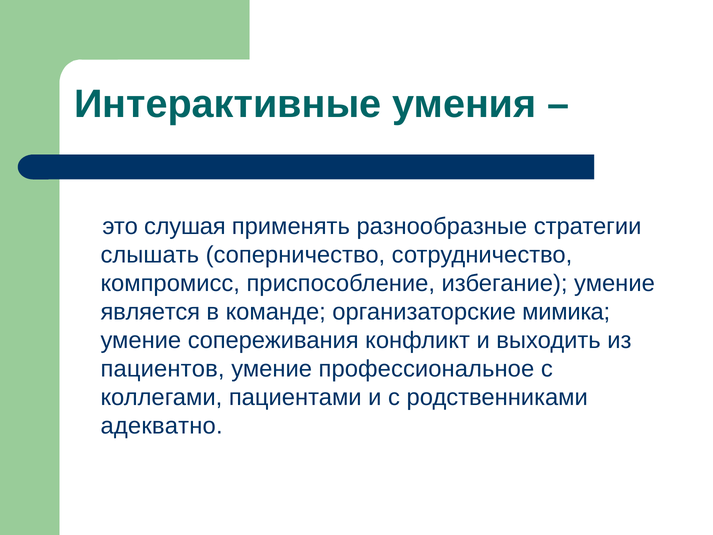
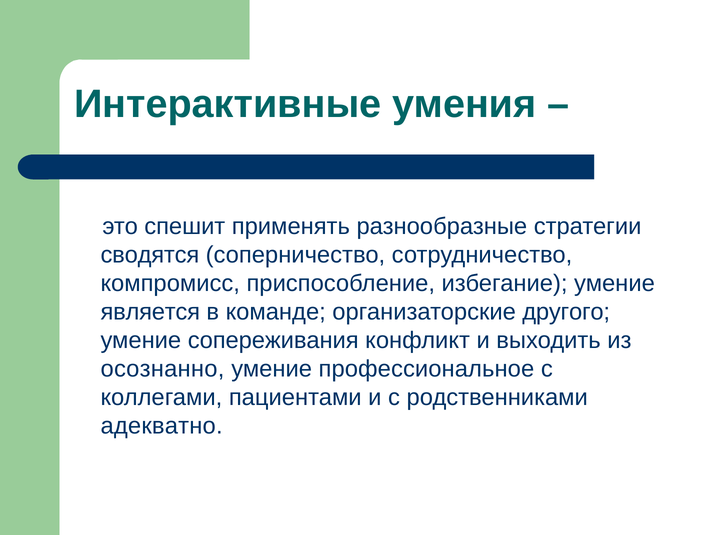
слушая: слушая -> спешит (185, 226)
слышать: слышать -> сводятся (150, 255)
мимика: мимика -> другого (566, 312)
пациентов: пациентов -> осознанно (162, 369)
